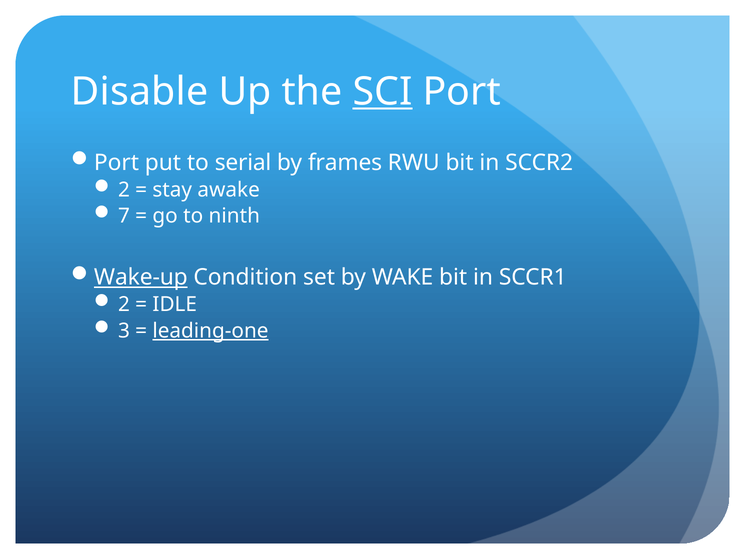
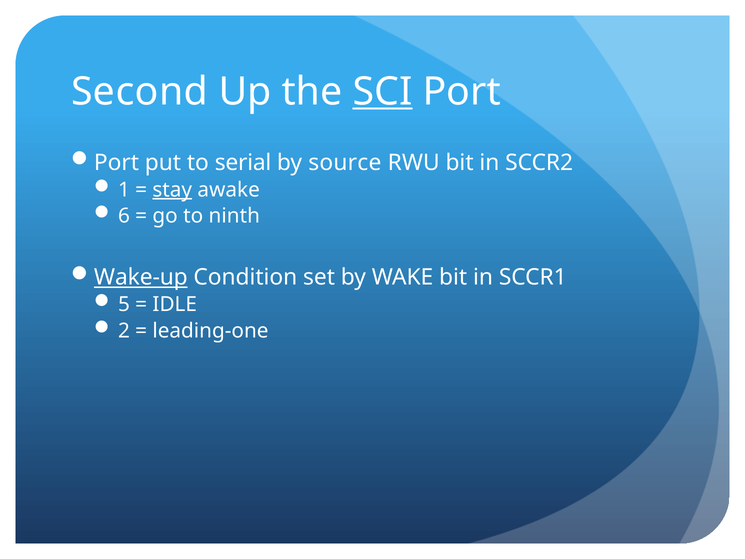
Disable: Disable -> Second (139, 92)
frames: frames -> source (345, 163)
2: 2 -> 1 (124, 190)
stay underline: none -> present (172, 190)
7: 7 -> 6 (124, 216)
2: 2 -> 5 (124, 304)
3: 3 -> 2 (124, 331)
leading-one underline: present -> none (210, 331)
